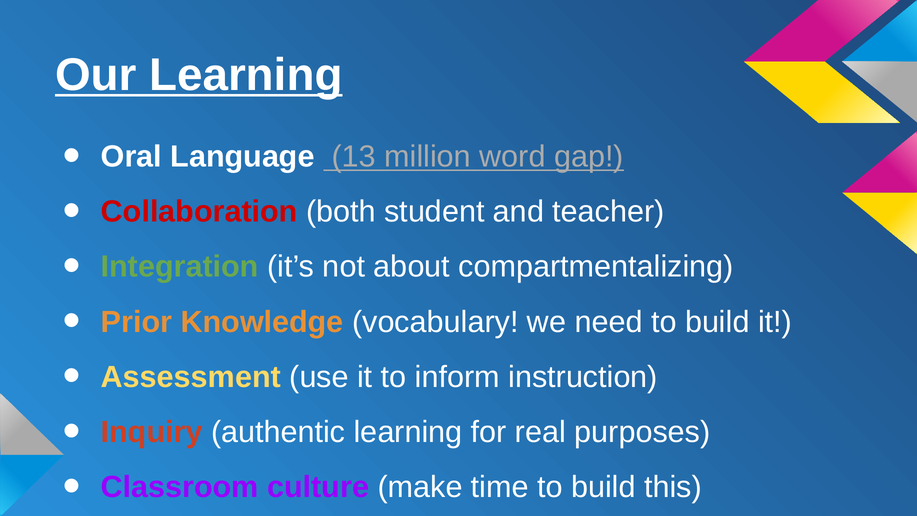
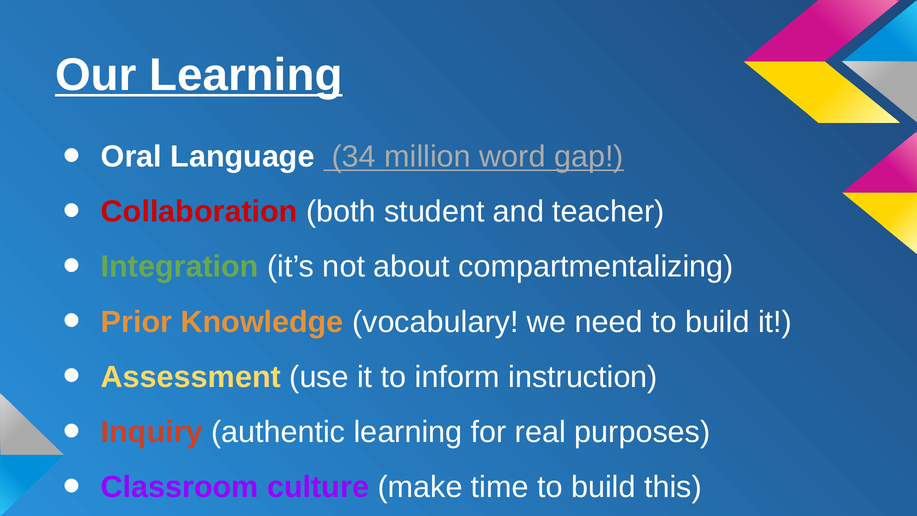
13: 13 -> 34 (354, 157)
